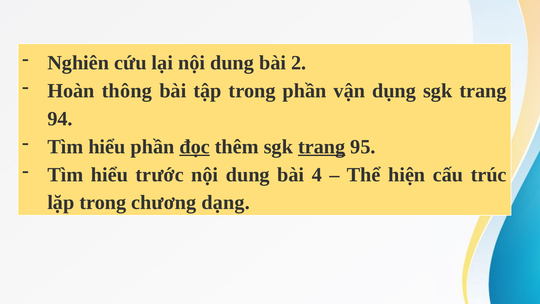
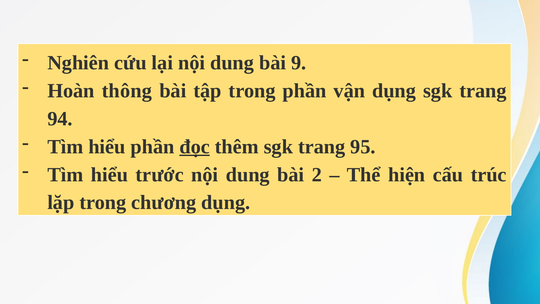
2: 2 -> 9 (299, 63)
trang underline: present -> none (322, 147)
4: 4 -> 2 (317, 175)
chương dạng: dạng -> dụng (226, 202)
